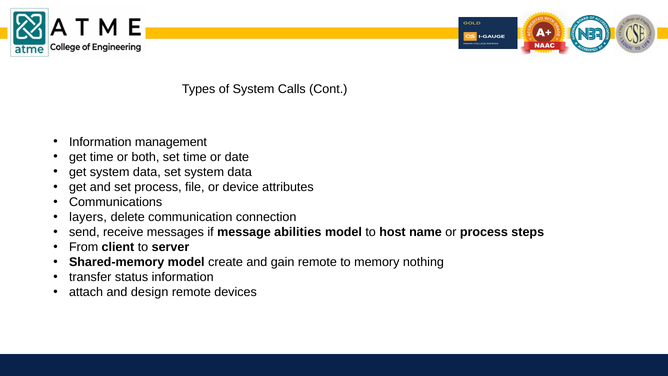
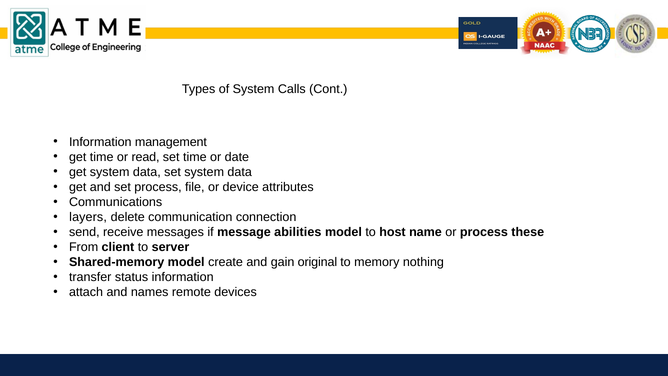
both: both -> read (146, 157)
steps: steps -> these (528, 232)
gain remote: remote -> original (317, 262)
design: design -> names (150, 292)
